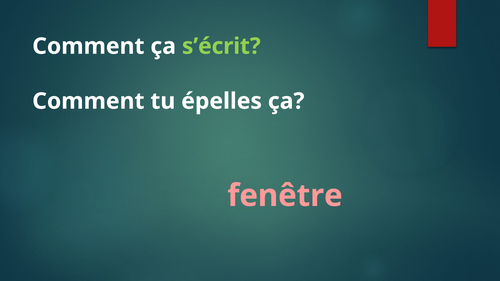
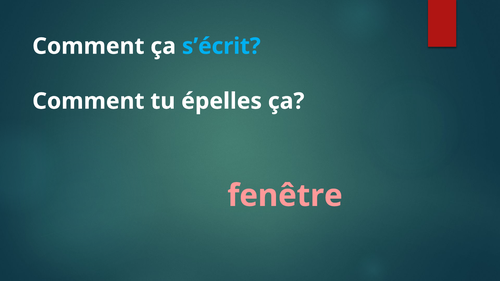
s’écrit colour: light green -> light blue (221, 46)
